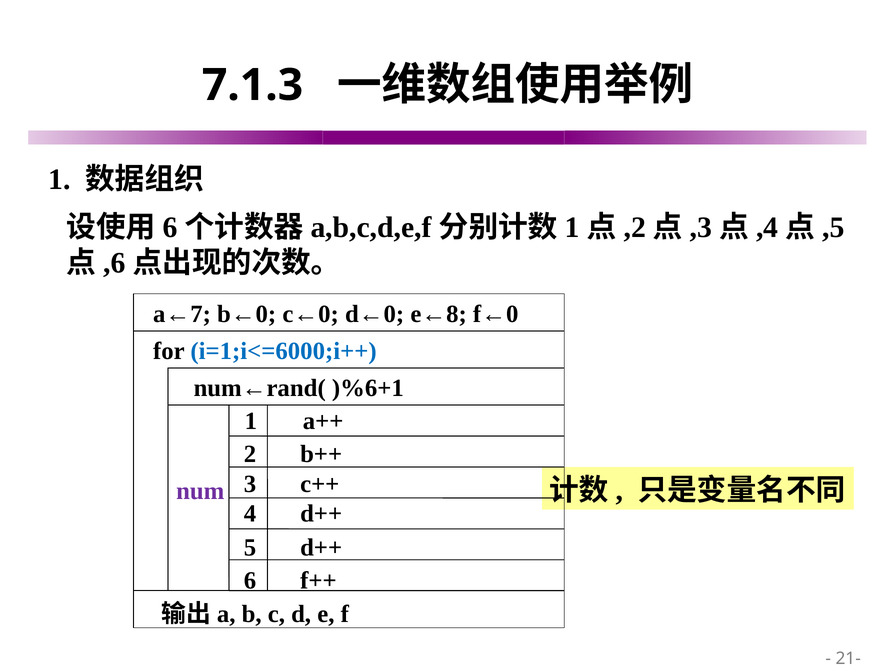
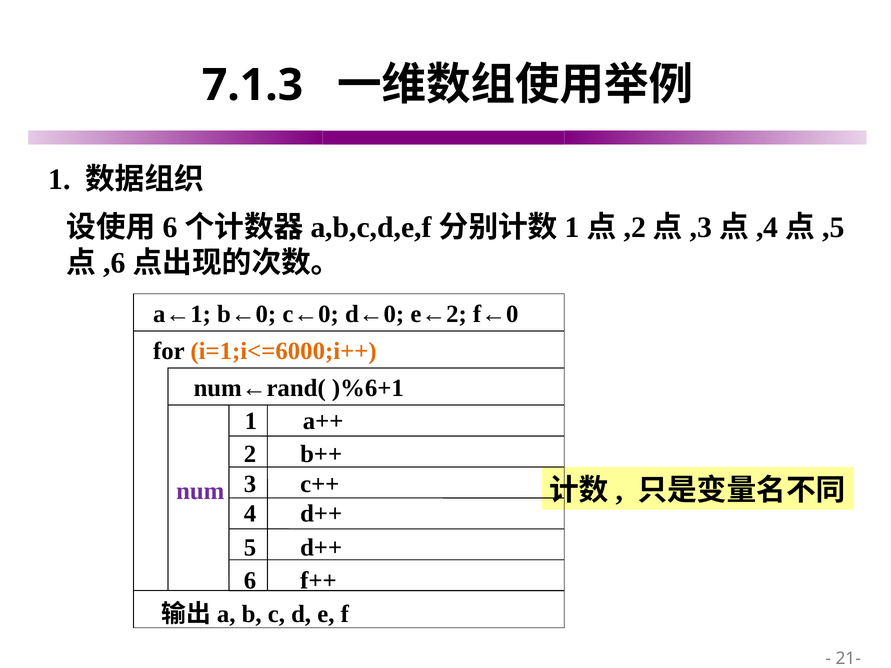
a←7: a←7 -> a←1 (182, 314)
e←8: e←8 -> e←2 (439, 314)
i=1;i<=6000;i++ colour: blue -> orange (284, 351)
